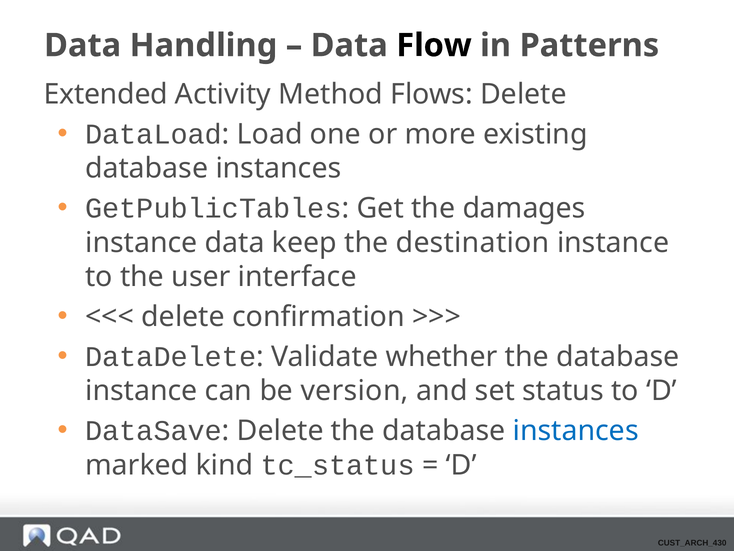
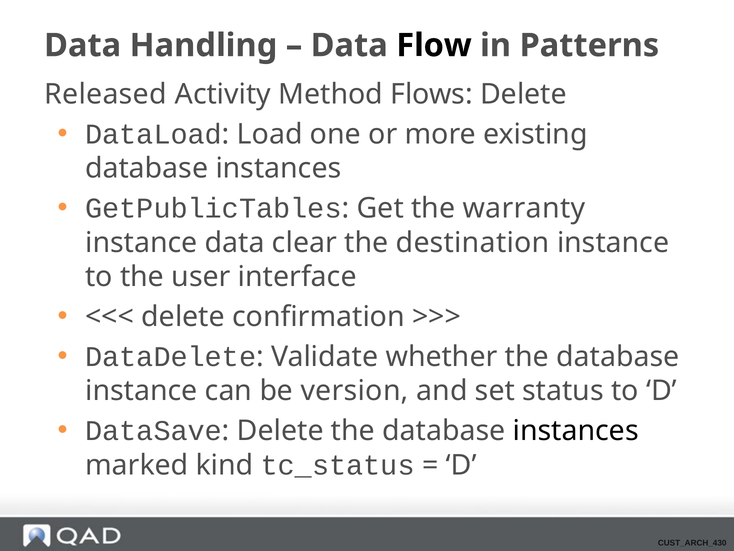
Extended: Extended -> Released (106, 94)
damages: damages -> warranty (524, 208)
keep: keep -> clear (304, 243)
instances colour: blue -> black (576, 431)
